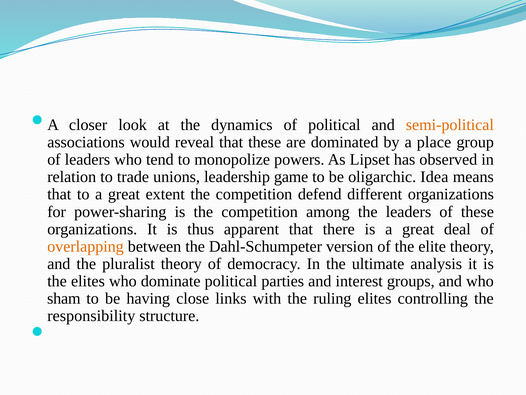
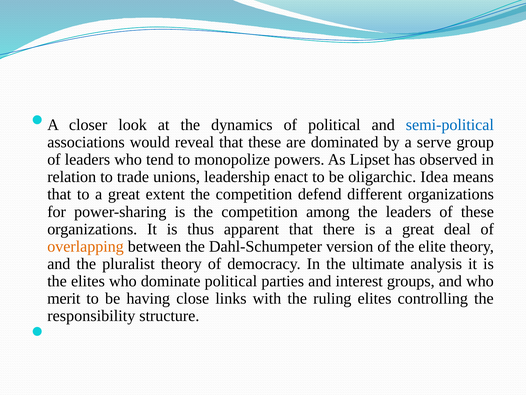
semi-political colour: orange -> blue (450, 125)
place: place -> serve (434, 142)
game: game -> enact (291, 177)
sham: sham -> merit (64, 298)
